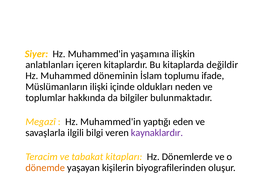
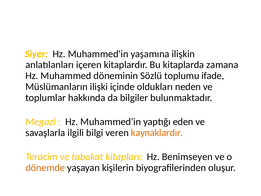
değildir: değildir -> zamana (222, 65)
İslam: İslam -> Sözlü (151, 76)
kaynaklardır colour: purple -> orange (157, 133)
Dönemlerde: Dönemlerde -> Benimseyen (187, 157)
